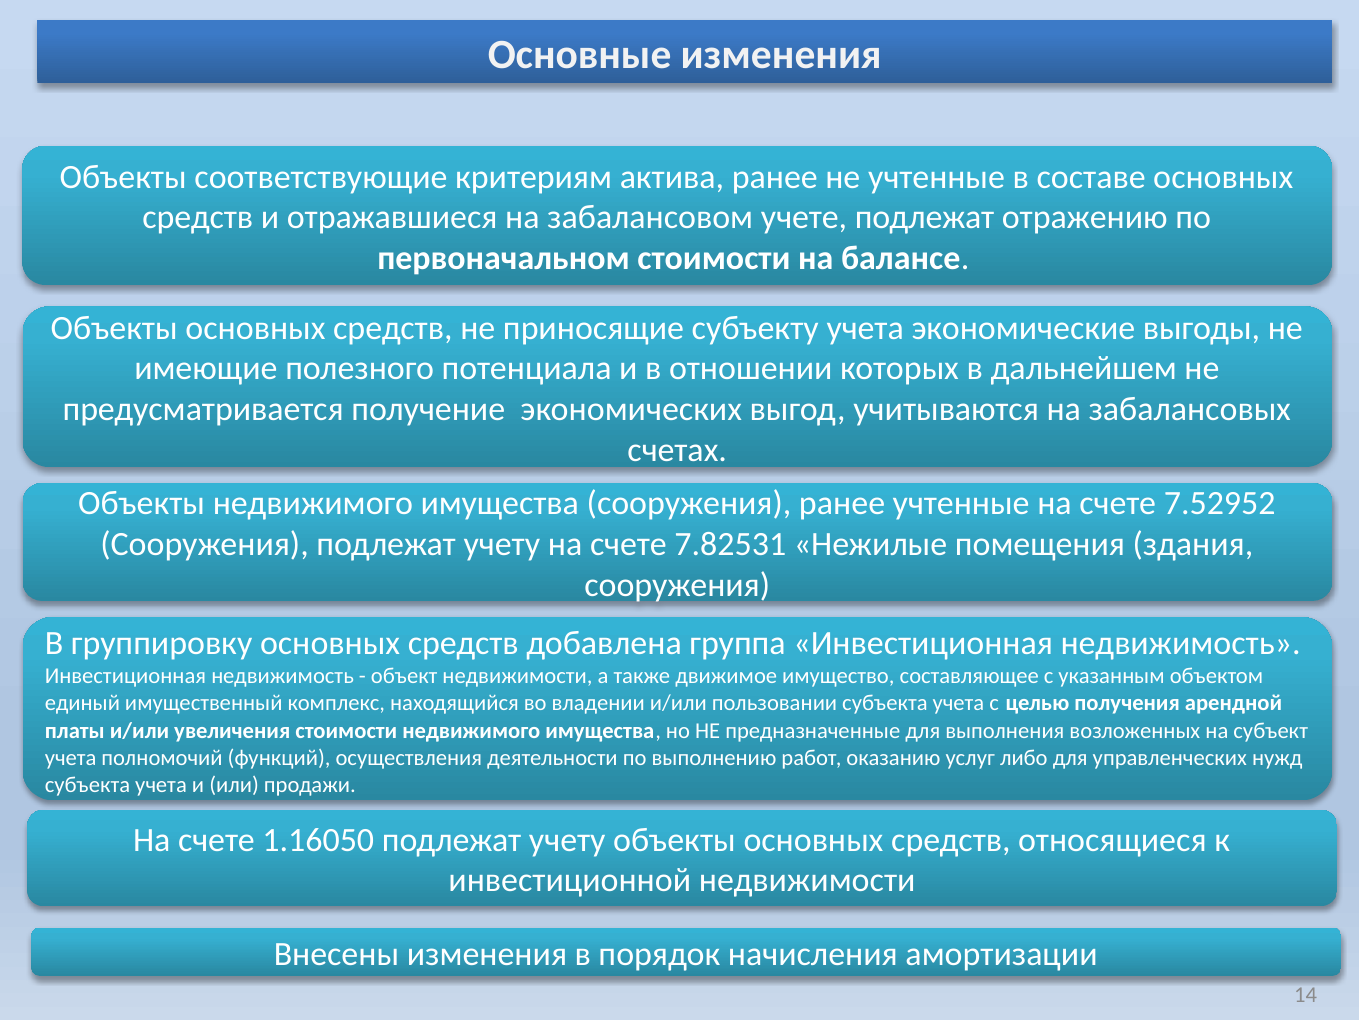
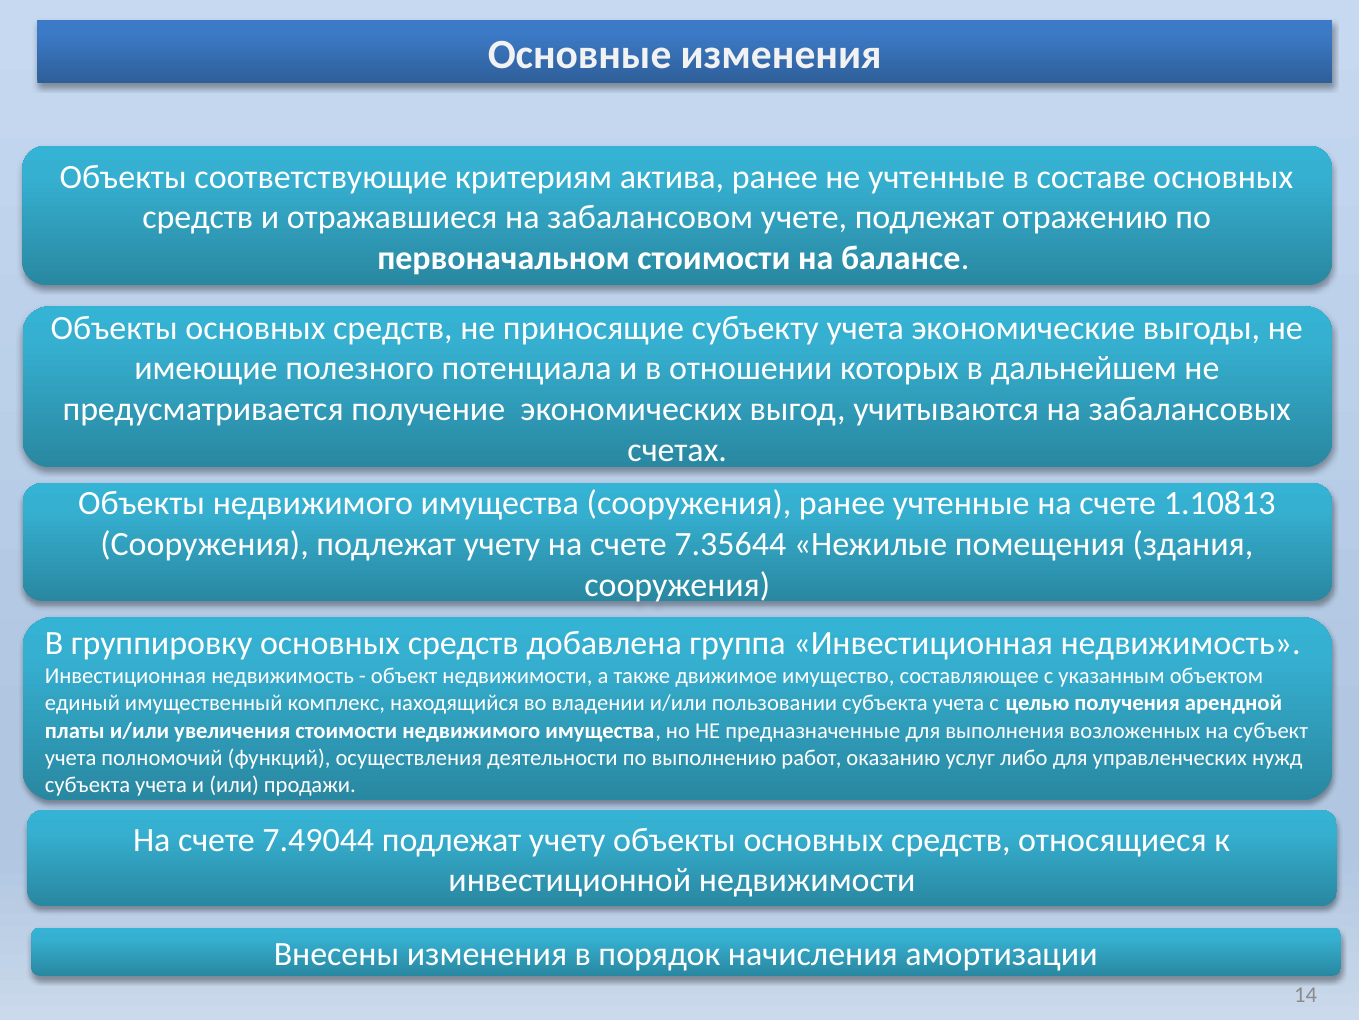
7.52952: 7.52952 -> 1.10813 (1220, 503)
7.82531: 7.82531 -> 7.35644 (730, 544)
1.16050: 1.16050 -> 7.49044 (318, 839)
